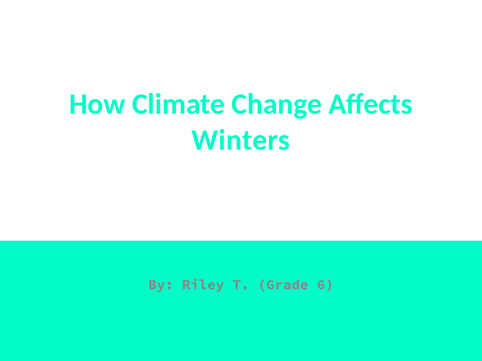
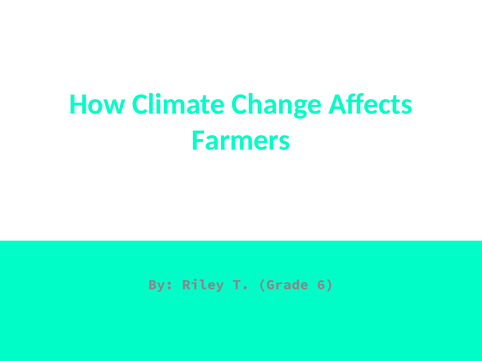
Winters: Winters -> Farmers (241, 140)
